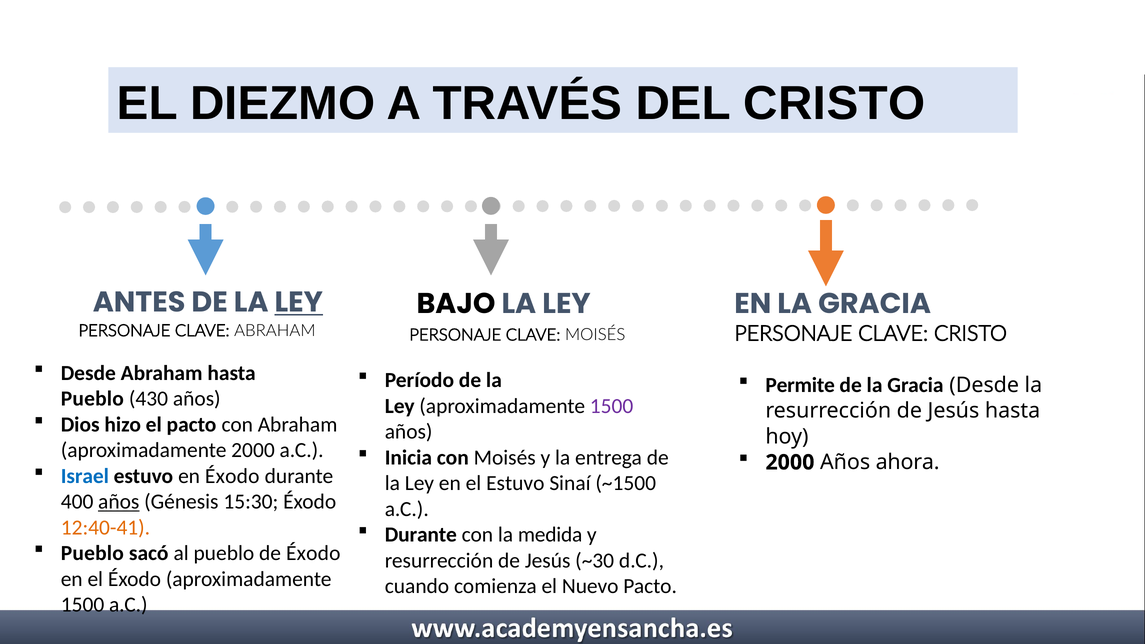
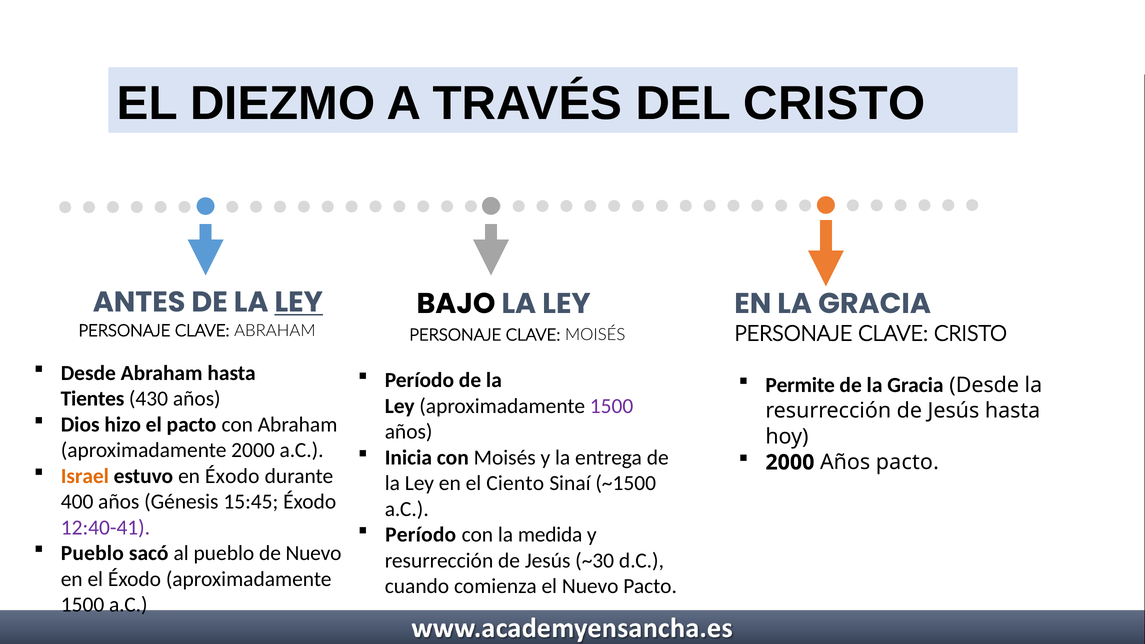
Pueblo: Pueblo -> Tientes (93, 399)
Años ahora: ahora -> pacto (907, 462)
Israel colour: blue -> orange (85, 476)
el Estuvo: Estuvo -> Ciento (515, 483)
años underline: present -> none (119, 502)
15:30: 15:30 -> 15:45 (251, 502)
12:40-41 colour: orange -> purple (105, 528)
Durante: Durante -> Período (421, 535)
de Éxodo: Éxodo -> Nuevo (313, 553)
